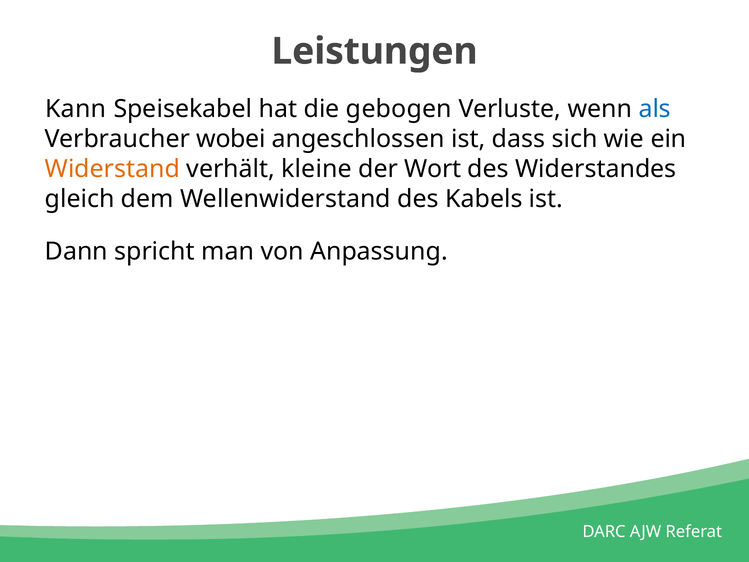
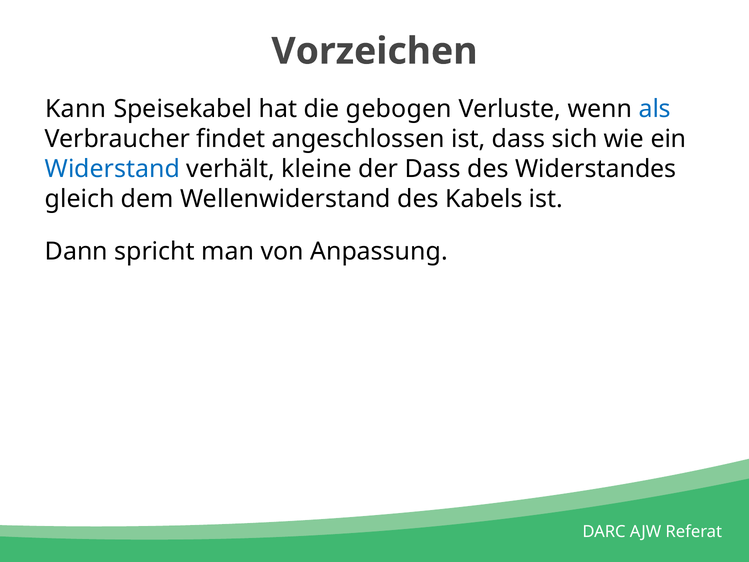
Leistungen: Leistungen -> Vorzeichen (374, 51)
wobei: wobei -> findet (231, 139)
Widerstand colour: orange -> blue (112, 169)
der Wort: Wort -> Dass (433, 169)
